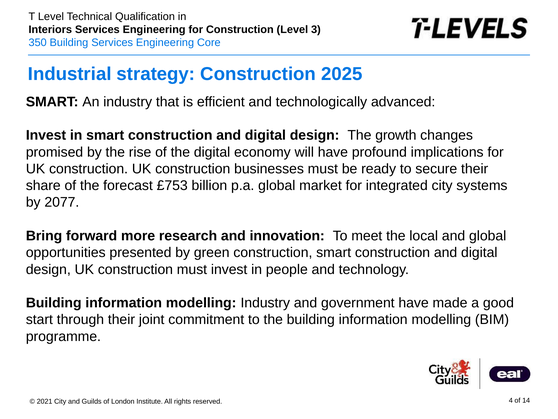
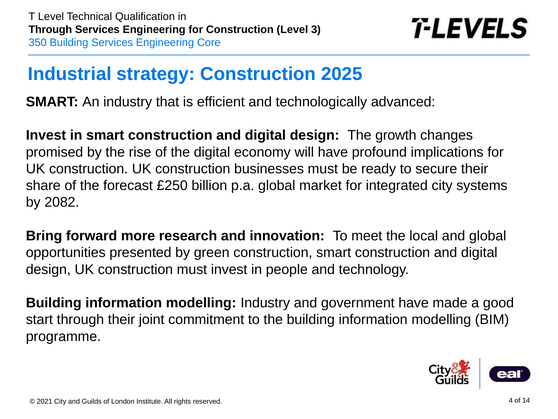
Interiors: Interiors -> Through (50, 30)
£753: £753 -> £250 (172, 185)
2077: 2077 -> 2082 (62, 202)
